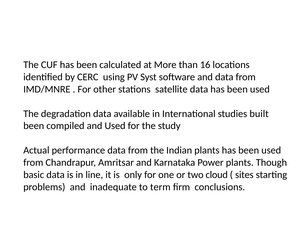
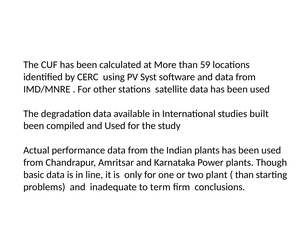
16: 16 -> 59 (205, 65)
cloud: cloud -> plant (217, 175)
sites: sites -> than (244, 175)
